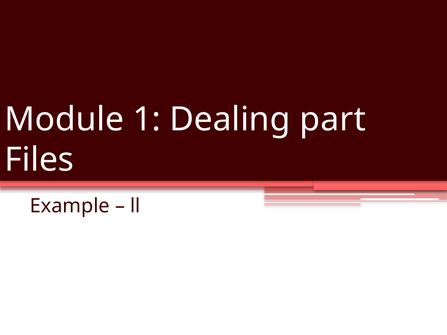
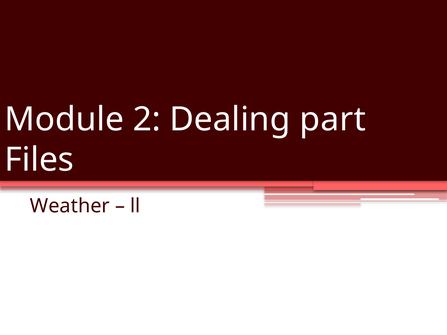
1: 1 -> 2 (147, 120)
Example: Example -> Weather (70, 206)
